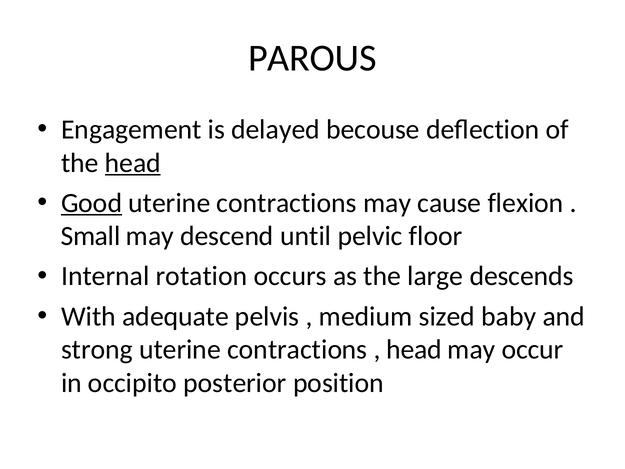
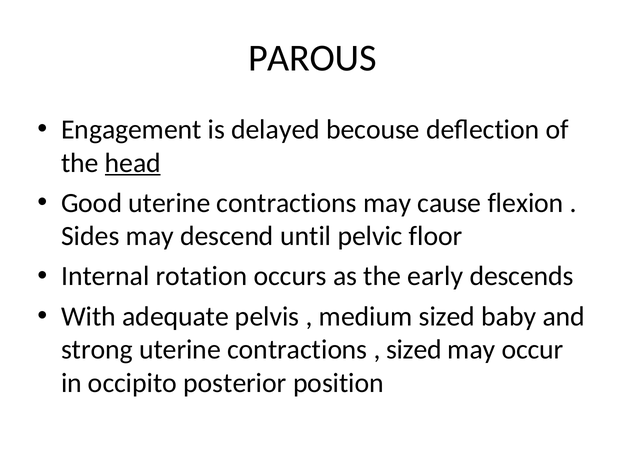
Good underline: present -> none (92, 203)
Small: Small -> Sides (90, 236)
large: large -> early (435, 276)
head: head -> sized (414, 350)
